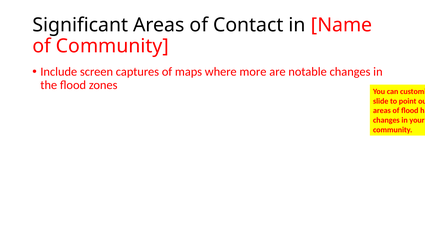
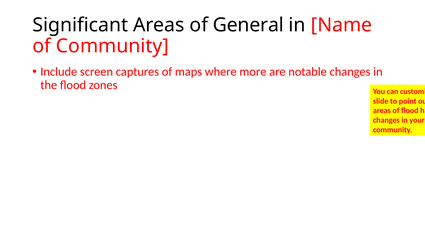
Contact: Contact -> General (248, 25)
